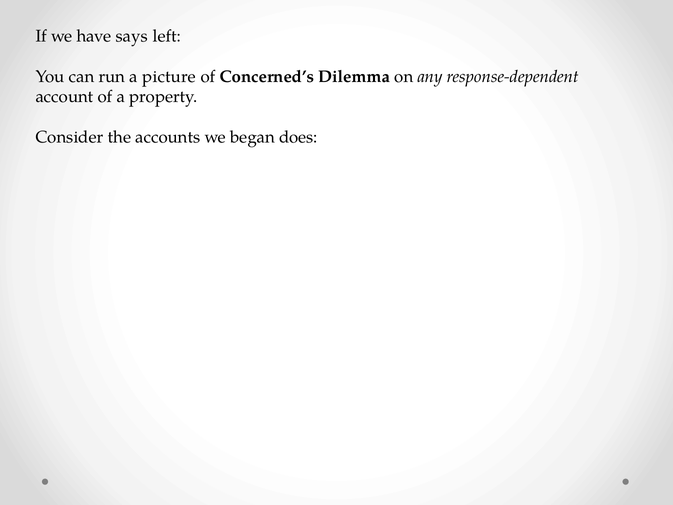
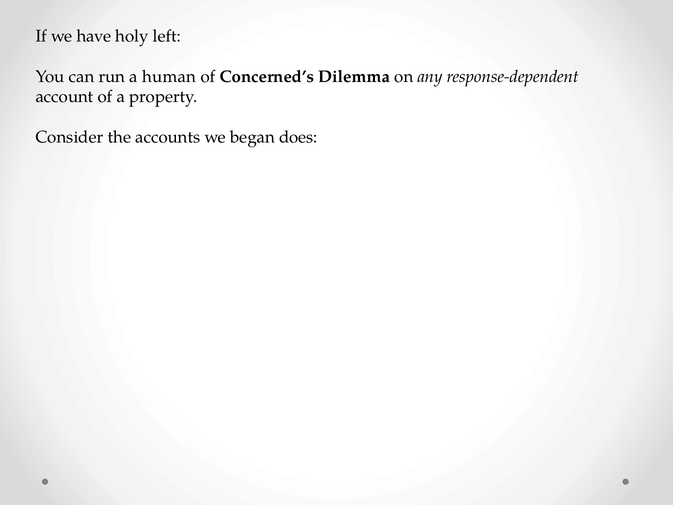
says: says -> holy (132, 36)
picture: picture -> human (169, 76)
